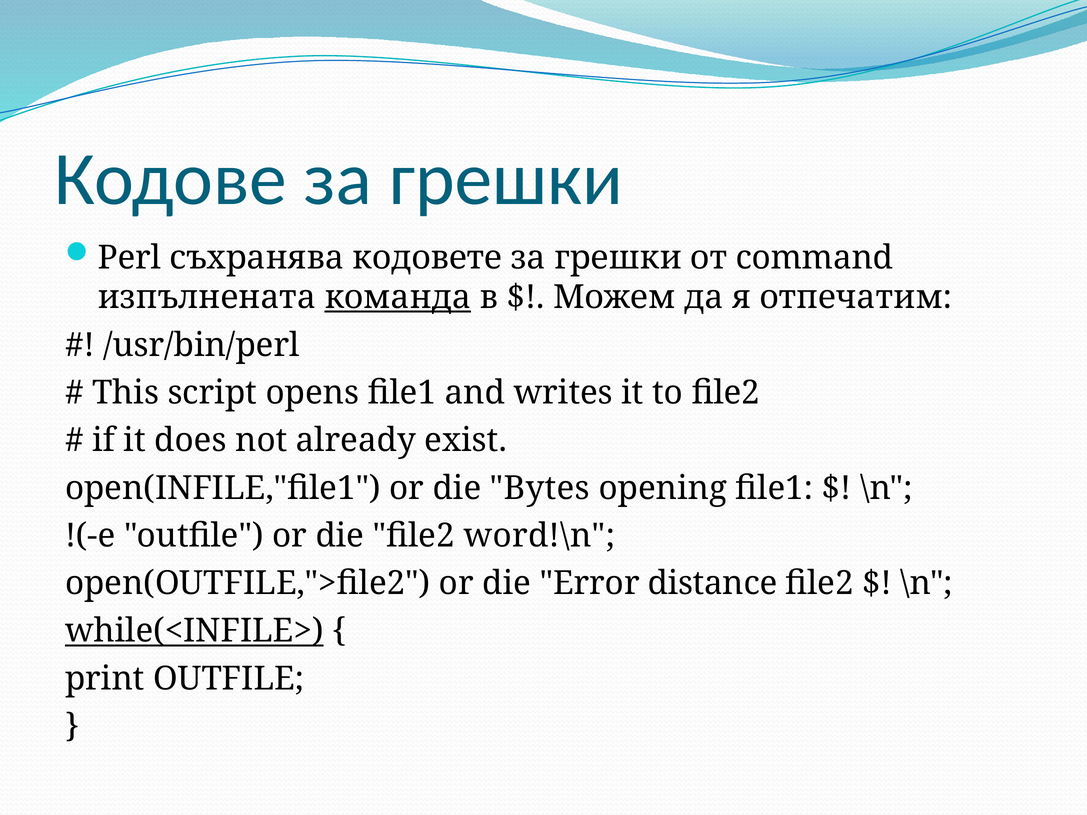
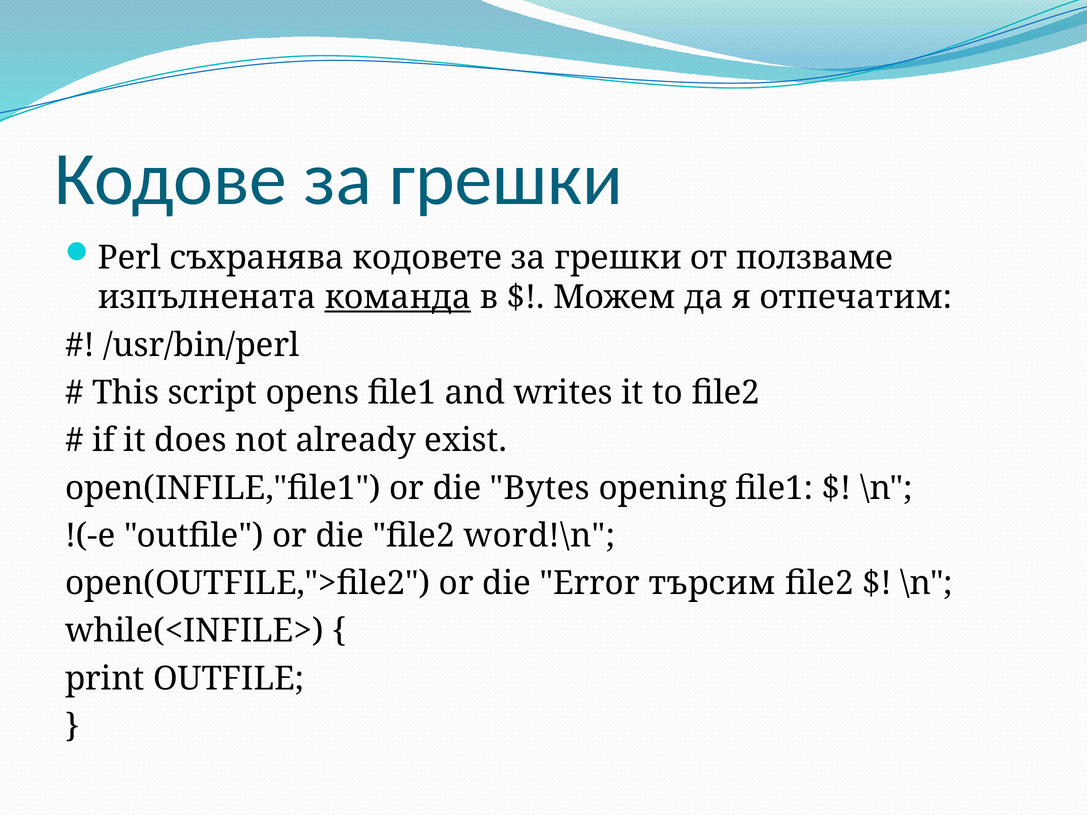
command: command -> ползваме (814, 258)
distance: distance -> търсим (712, 584)
while(<INFILE> underline: present -> none (194, 631)
